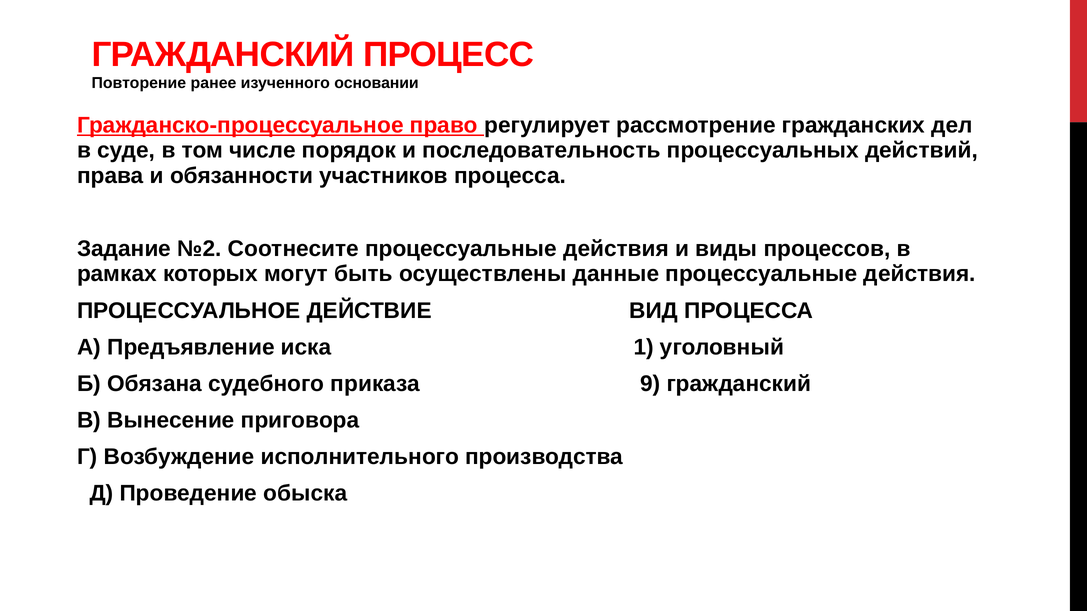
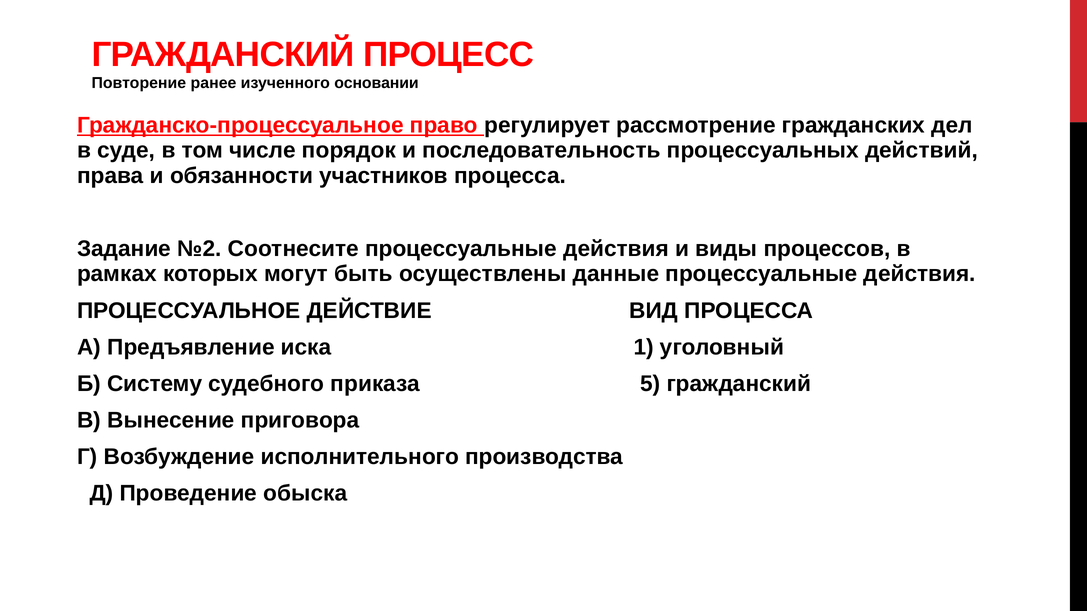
Обязана: Обязана -> Систему (155, 384)
9: 9 -> 5 (650, 384)
